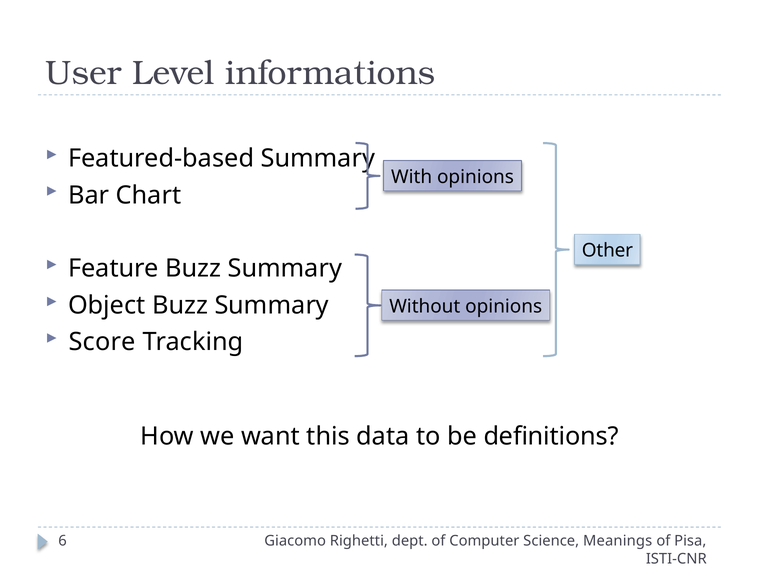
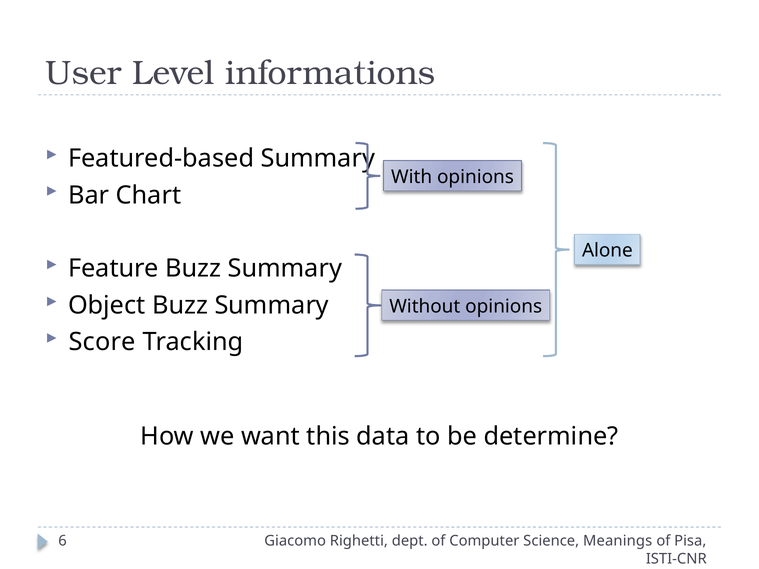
Other: Other -> Alone (607, 251)
definitions: definitions -> determine (551, 437)
